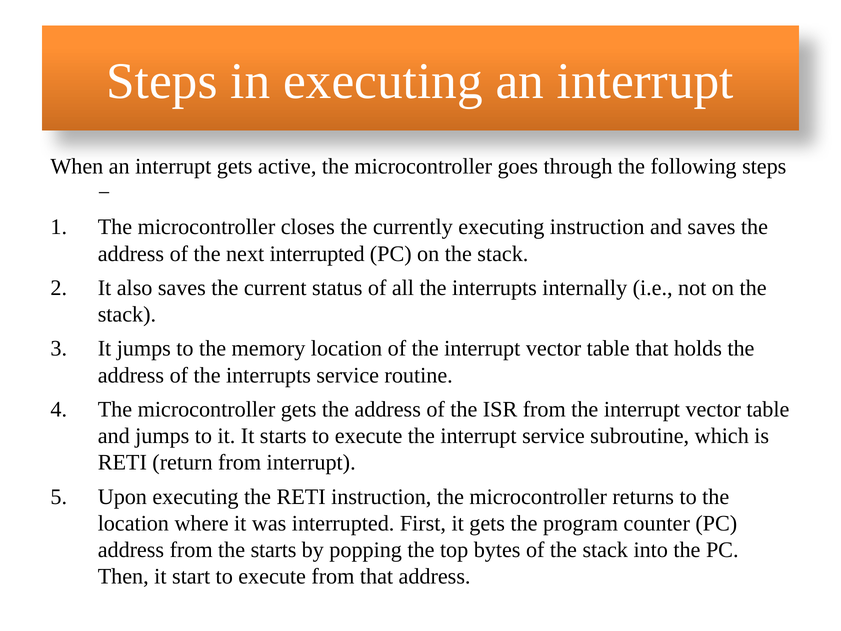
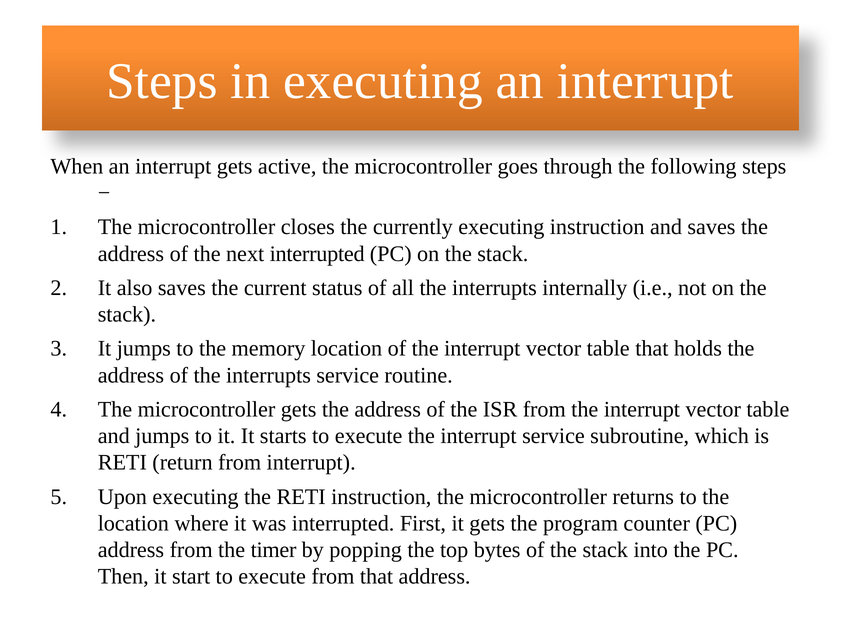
the starts: starts -> timer (274, 550)
